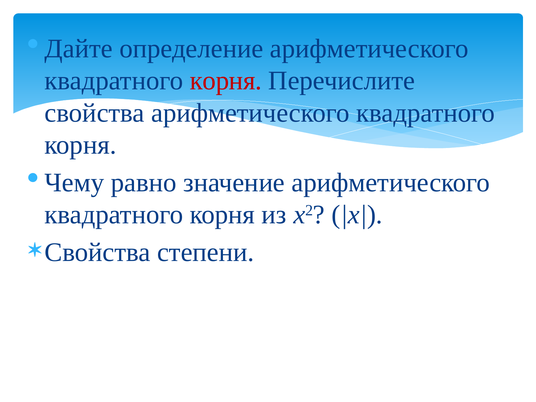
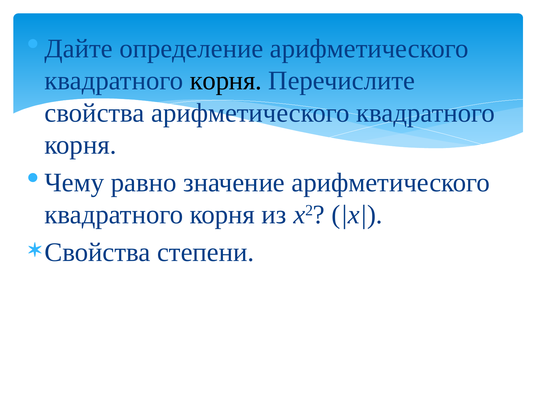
корня colour: red -> black (226, 81)
